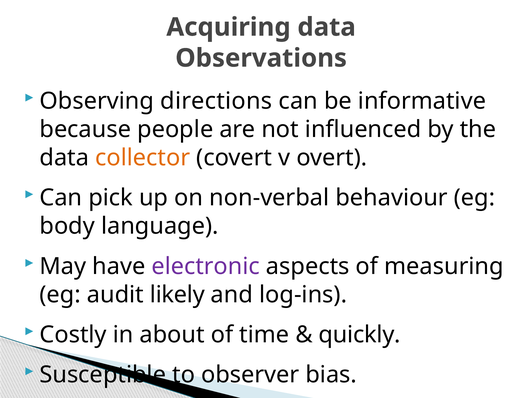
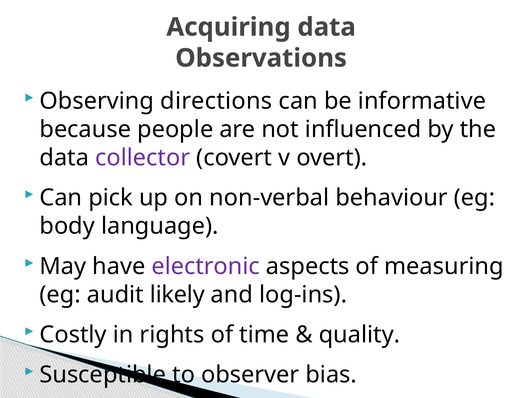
collector colour: orange -> purple (143, 158)
about: about -> rights (172, 335)
quickly: quickly -> quality (359, 335)
